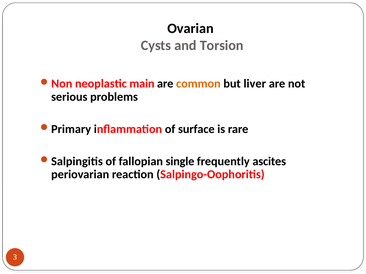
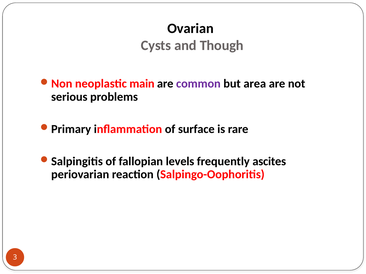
Torsion: Torsion -> Though (222, 46)
common colour: orange -> purple (198, 84)
liver: liver -> area (255, 84)
single: single -> levels (180, 162)
